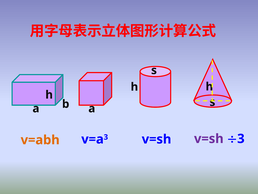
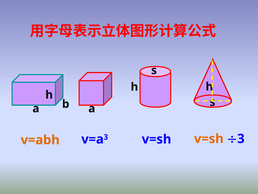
v=sh colour: purple -> orange (209, 138)
